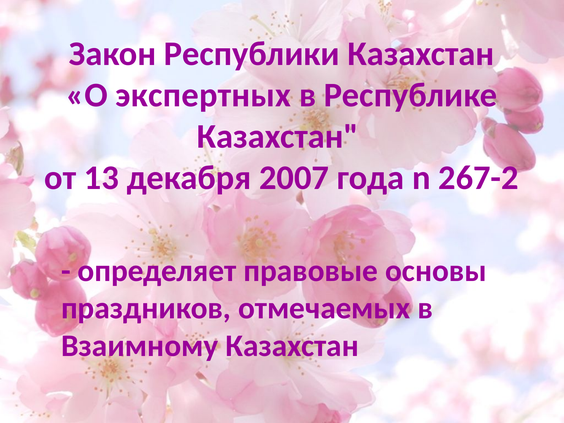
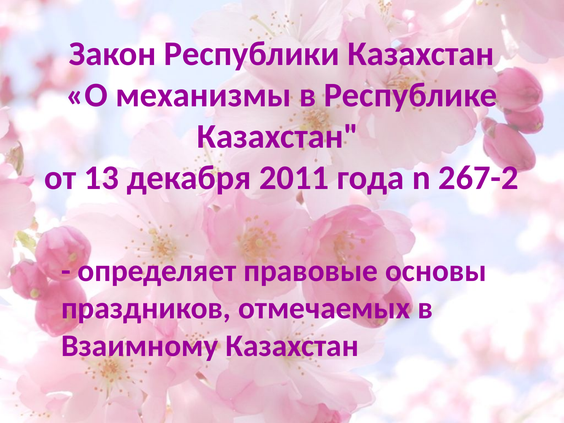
экспертных: экспертных -> механизмы (203, 95)
2007: 2007 -> 2011 (294, 178)
